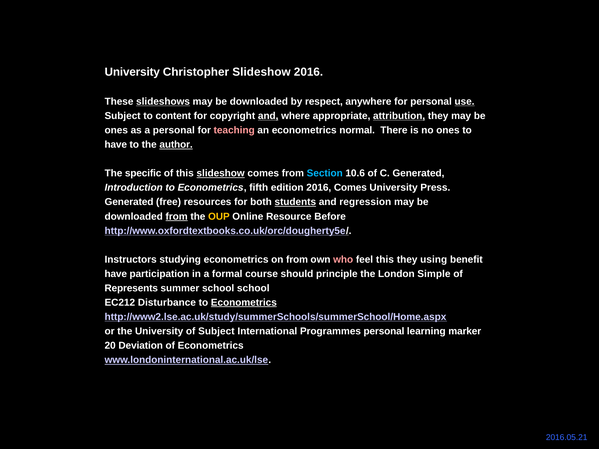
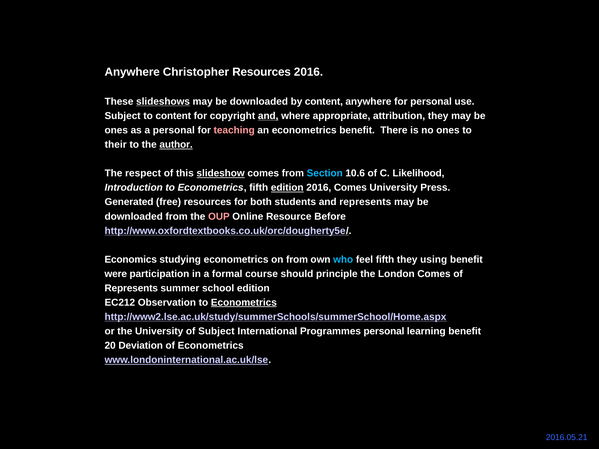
University: University -> Anywhere (132, 72)
Christopher Slideshow: Slideshow -> Resources (262, 72)
by respect: respect -> content (324, 102)
use underline: present -> none (465, 102)
attribution underline: present -> none (399, 116)
econometrics normal: normal -> benefit (357, 130)
have: have -> their (116, 145)
specific: specific -> respect (143, 173)
C Generated: Generated -> Likelihood (418, 173)
edition underline: none -> present (287, 188)
students underline: present -> none (295, 202)
and regression: regression -> represents (365, 202)
from underline: present -> none (177, 216)
OUP colour: yellow -> pink (219, 216)
Instructors: Instructors -> Economics (131, 260)
who colour: pink -> light blue (343, 260)
feel this: this -> fifth (385, 260)
have: have -> were (116, 274)
London Simple: Simple -> Comes (434, 274)
school school: school -> edition (253, 288)
Disturbance: Disturbance -> Observation (167, 303)
learning marker: marker -> benefit (465, 331)
